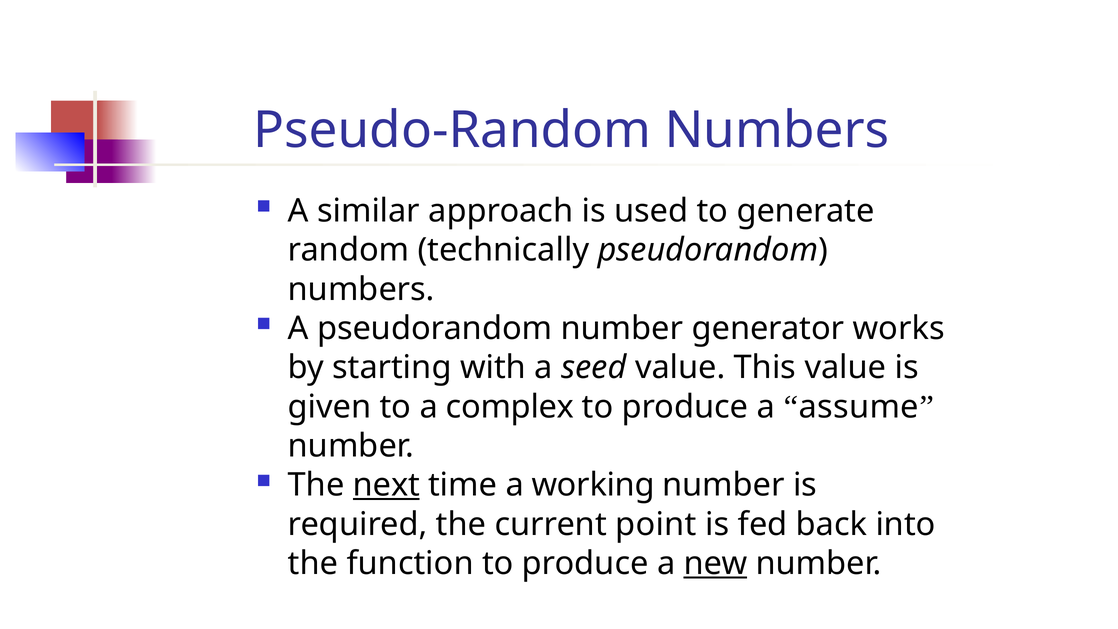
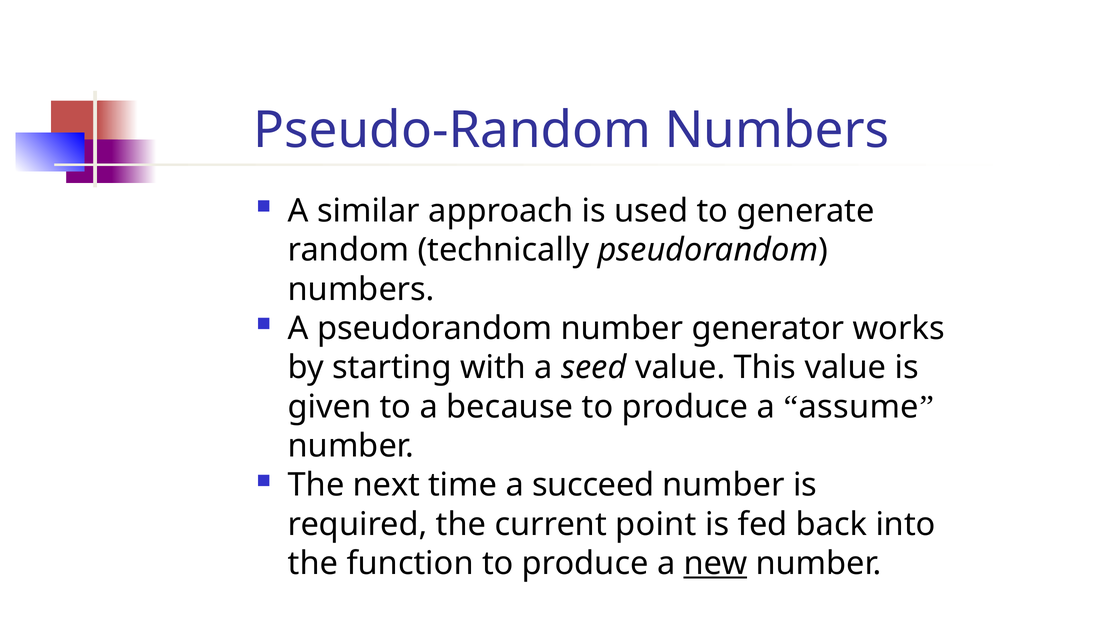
complex: complex -> because (510, 407)
next underline: present -> none (386, 485)
working: working -> succeed (593, 485)
